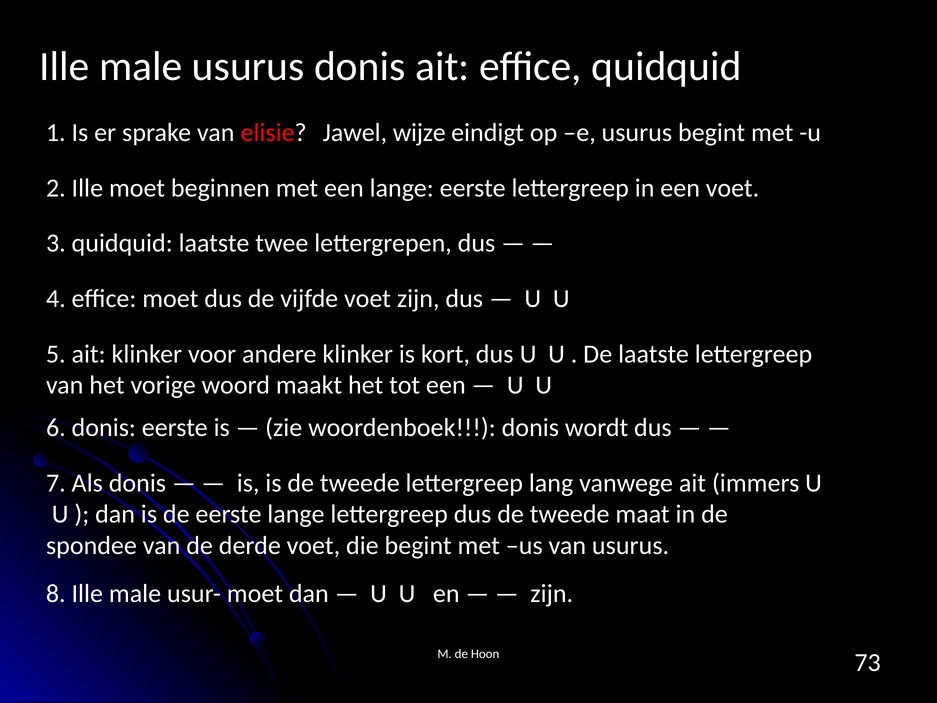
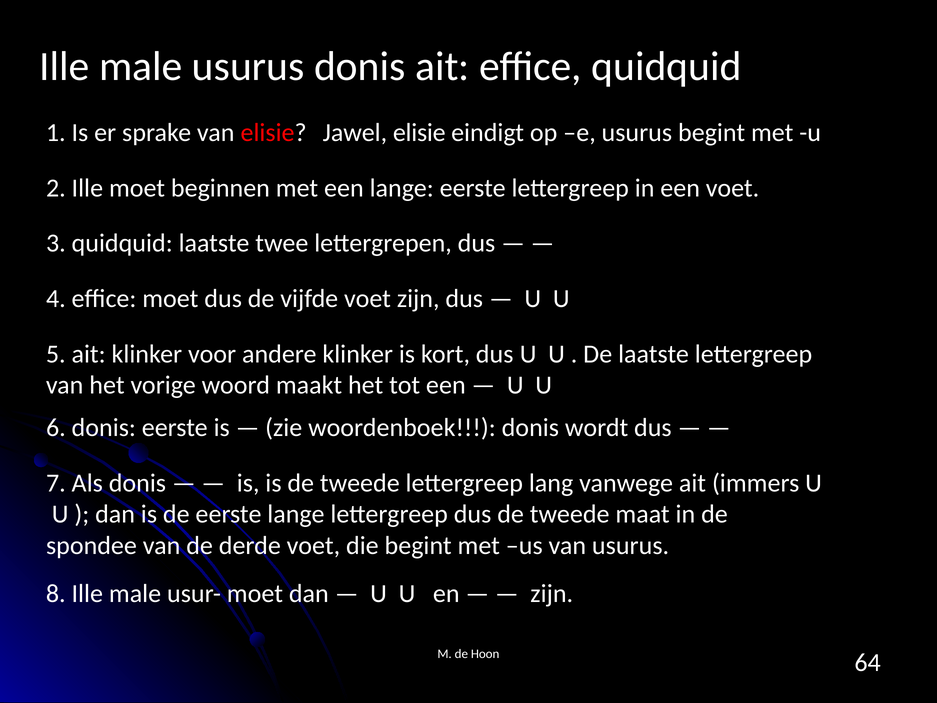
Jawel wijze: wijze -> elisie (419, 133)
73: 73 -> 64 (868, 662)
